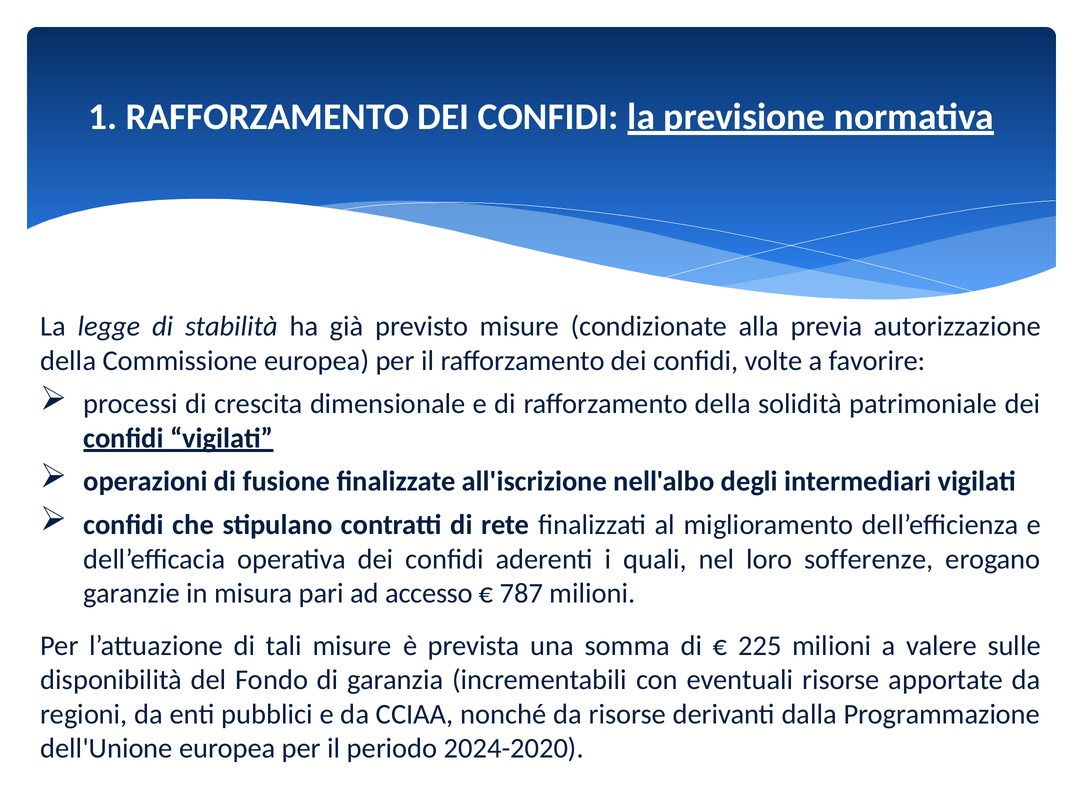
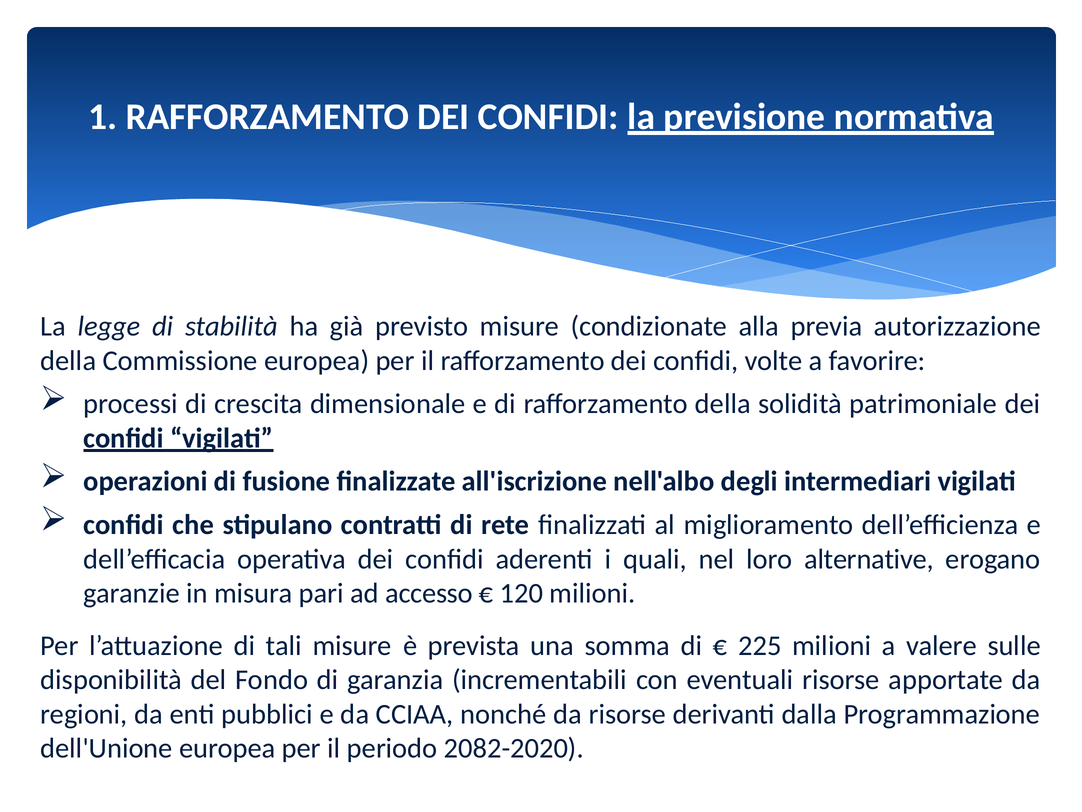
sofferenze: sofferenze -> alternative (869, 559)
787: 787 -> 120 (521, 593)
2024-2020: 2024-2020 -> 2082-2020 (514, 748)
